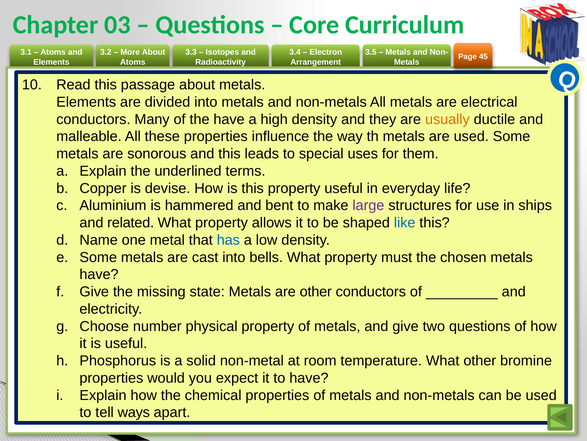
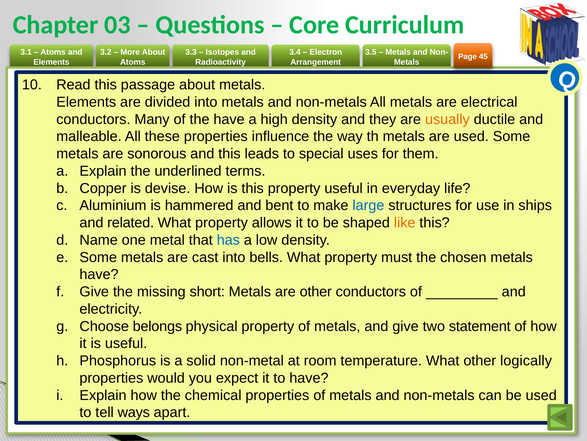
large colour: purple -> blue (368, 205)
like colour: blue -> orange (405, 222)
state: state -> short (207, 291)
number: number -> belongs (157, 326)
two questions: questions -> statement (480, 326)
bromine: bromine -> logically (526, 360)
